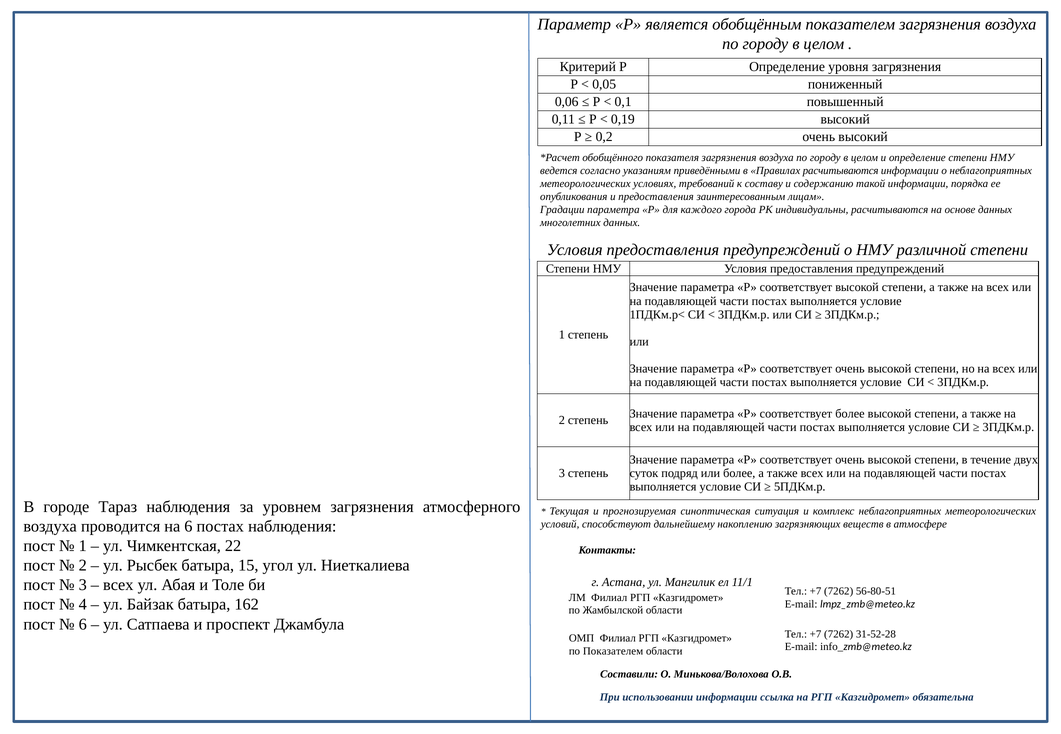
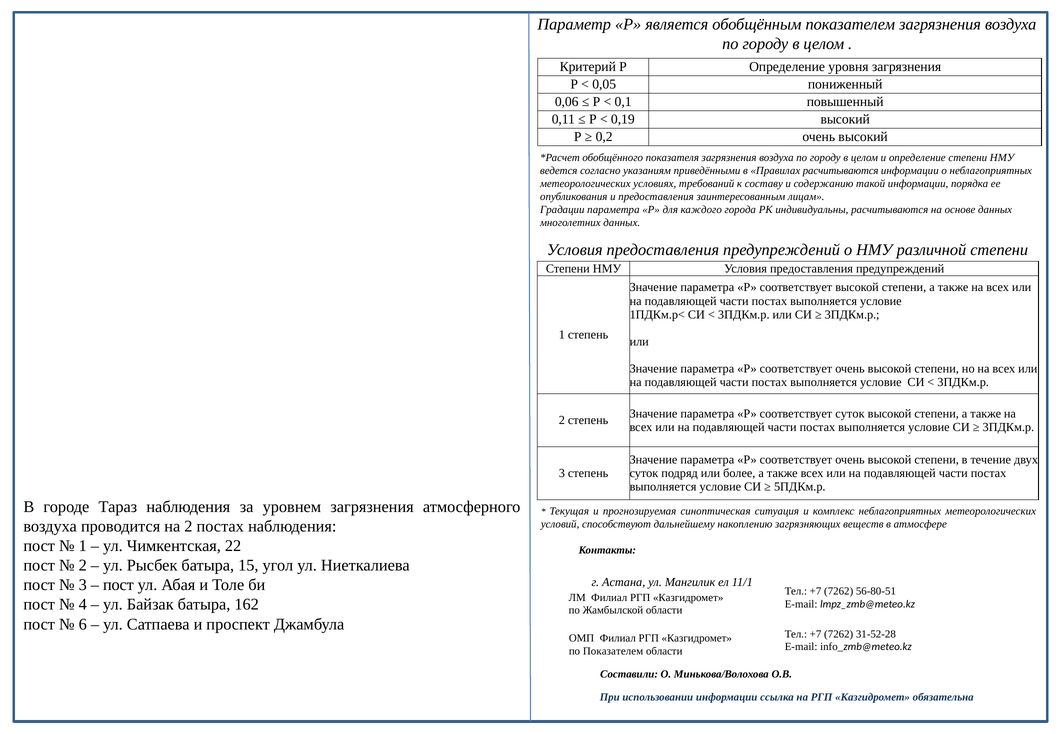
соответствует более: более -> суток (850, 414)
на 6: 6 -> 2 (188, 527)
всех: всех -> пост (118, 585)
